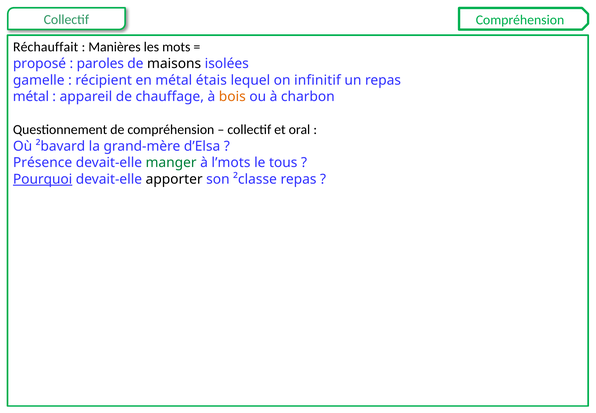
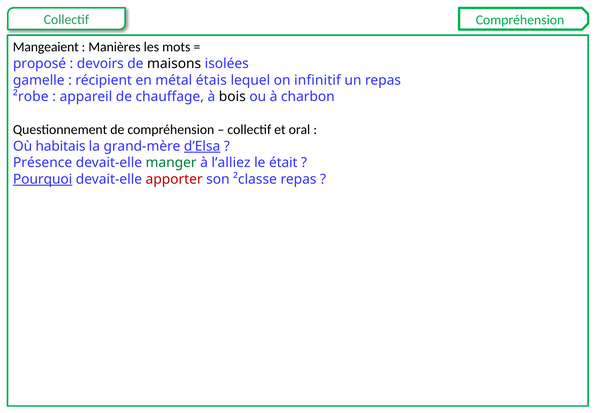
Réchauffait: Réchauffait -> Mangeaient (46, 47)
paroles: paroles -> devoirs (100, 64)
métal: métal -> ²robe (31, 97)
bois colour: orange -> black (232, 97)
²bavard: ²bavard -> habitais (60, 146)
d’Elsa underline: none -> present (202, 146)
l’mots: l’mots -> l’alliez (231, 163)
tous: tous -> était (283, 163)
apporter colour: black -> red (174, 179)
